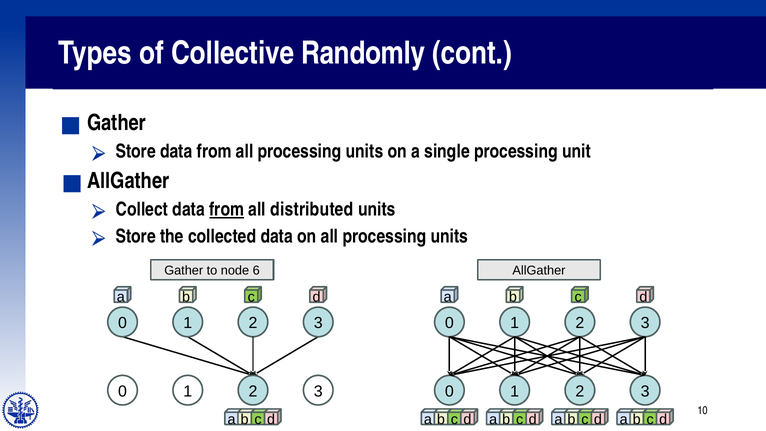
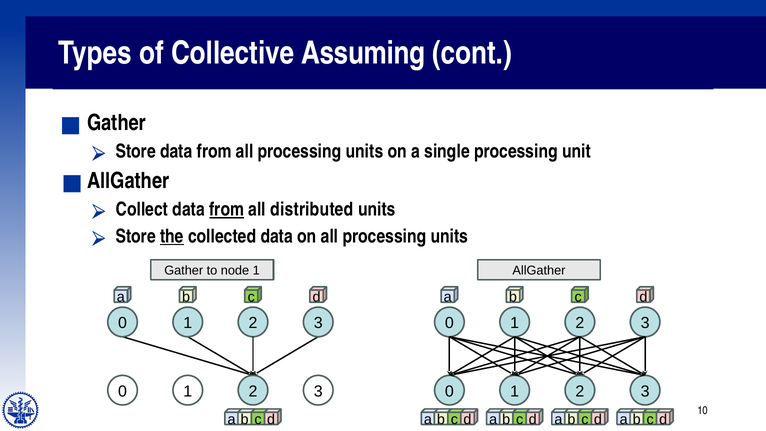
Randomly: Randomly -> Assuming (363, 53)
the underline: none -> present (172, 236)
node 6: 6 -> 1 (256, 270)
